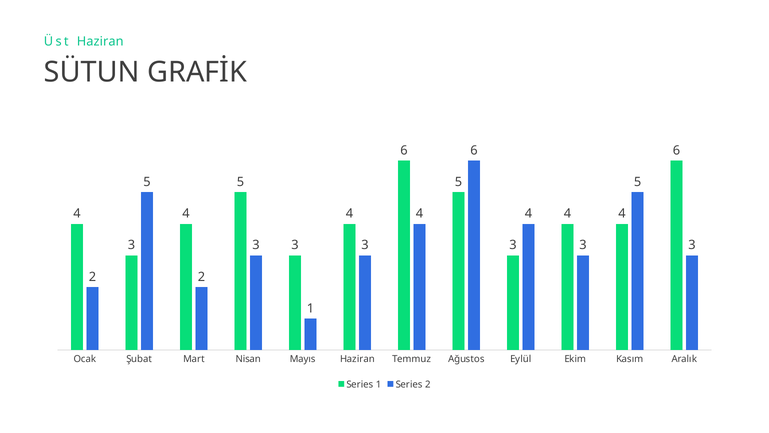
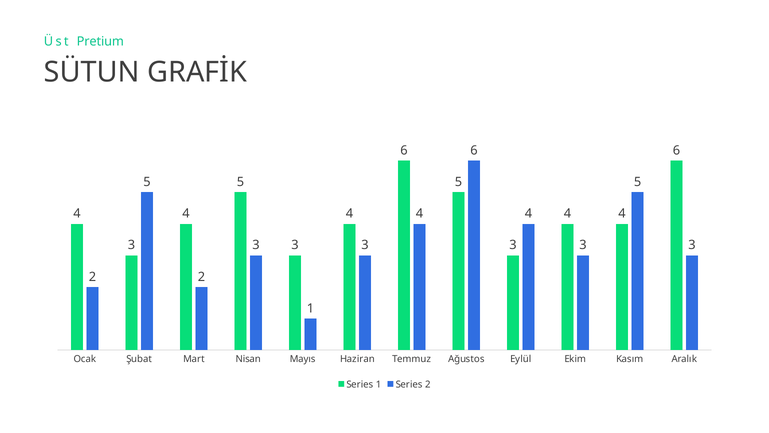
Üst Haziran: Haziran -> Pretium (100, 41)
